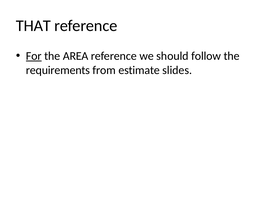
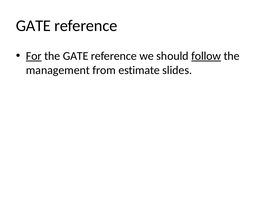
THAT: THAT -> GATE (33, 26)
the AREA: AREA -> GATE (76, 56)
follow underline: none -> present (206, 56)
requirements: requirements -> management (58, 70)
